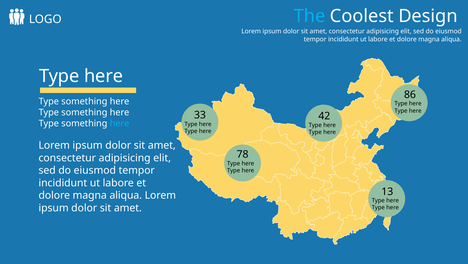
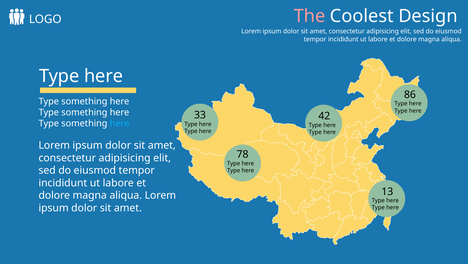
The colour: light blue -> pink (309, 16)
